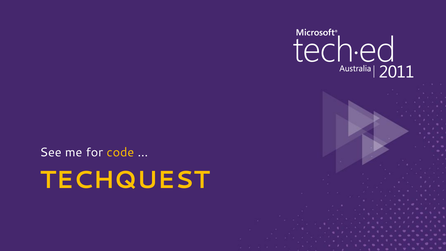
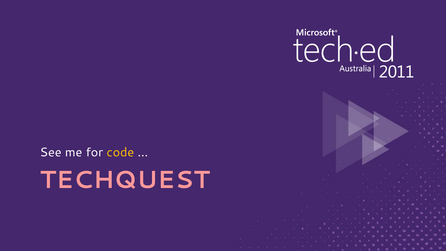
TECHQUEST colour: yellow -> pink (125, 180)
